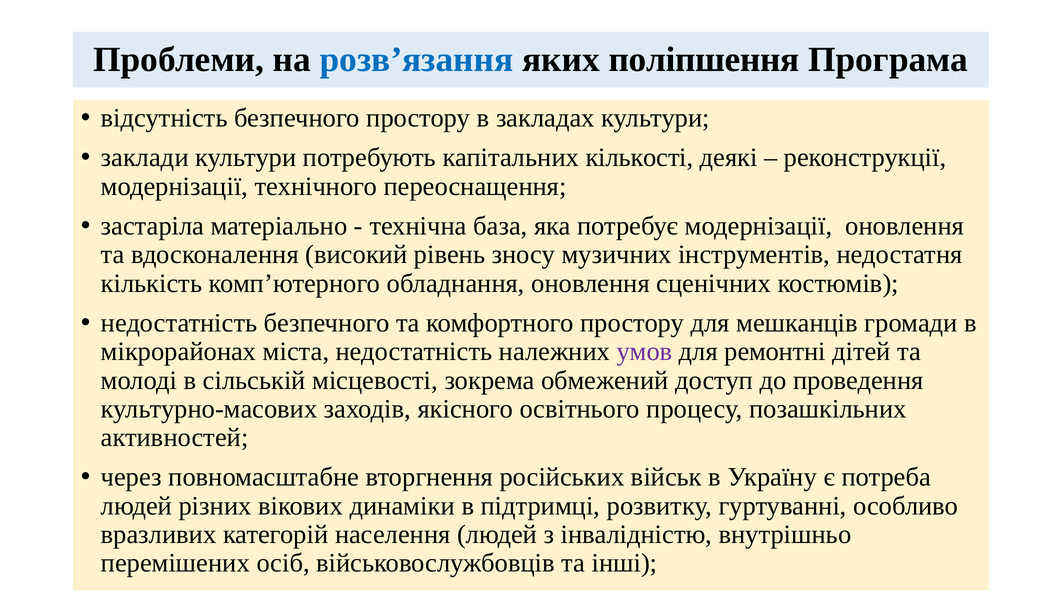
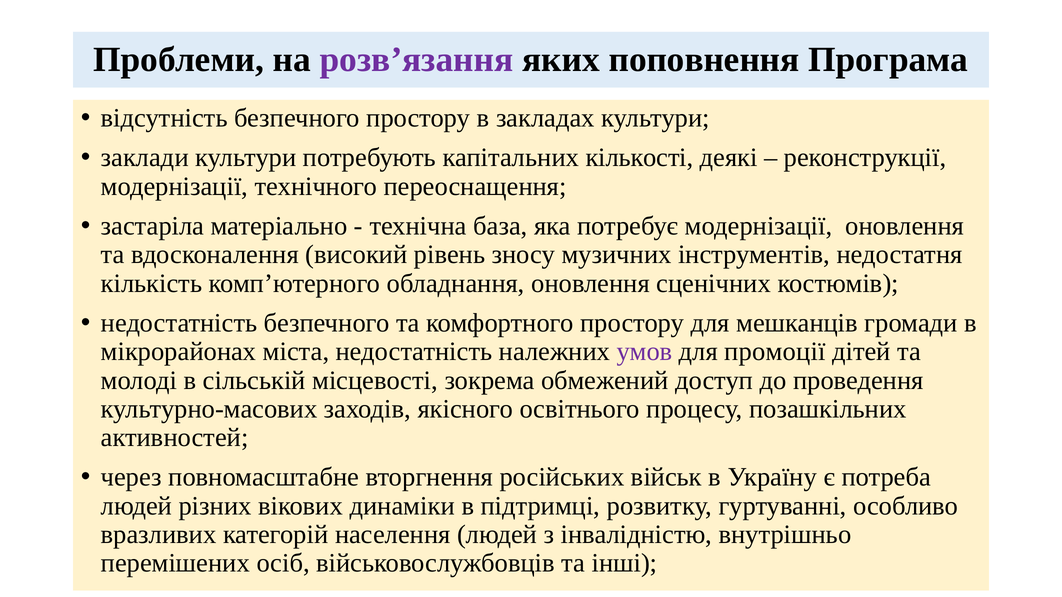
розв’язання colour: blue -> purple (417, 59)
поліпшення: поліпшення -> поповнення (704, 59)
ремонтні: ремонтні -> промоції (775, 352)
